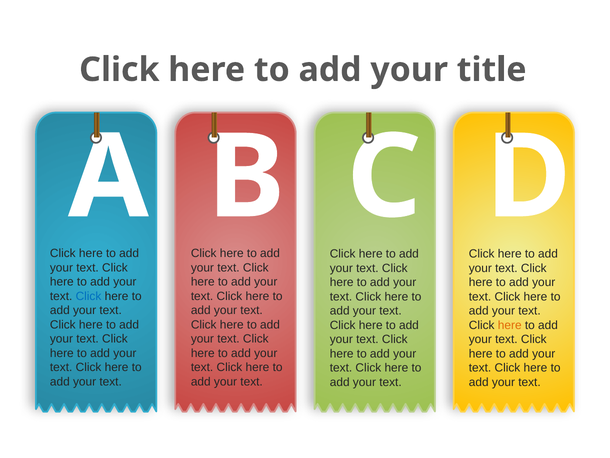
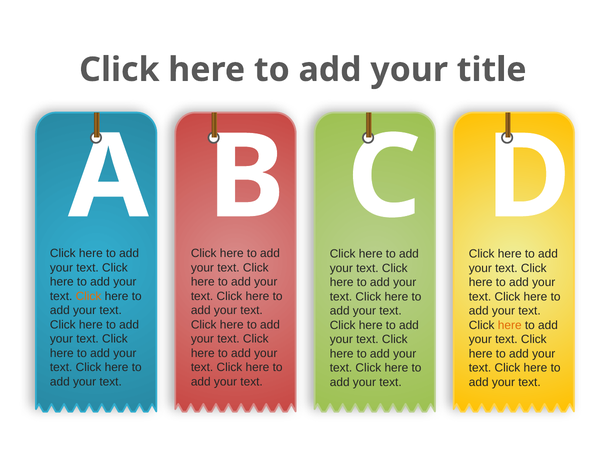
Click colour: blue -> orange (88, 296)
